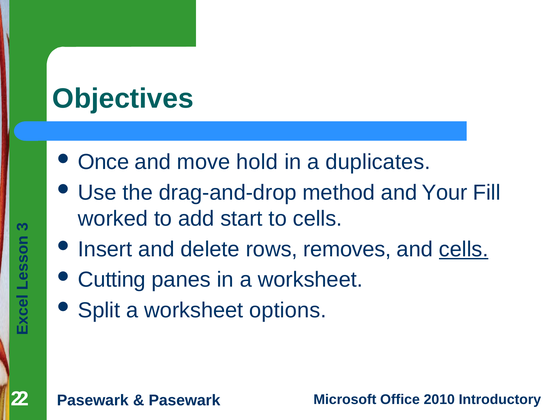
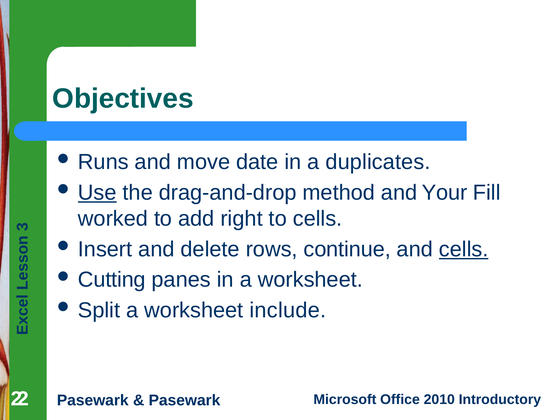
Once: Once -> Runs (103, 162)
hold: hold -> date (257, 162)
Use underline: none -> present (97, 193)
start: start -> right (242, 219)
removes: removes -> continue (347, 249)
options: options -> include (288, 310)
